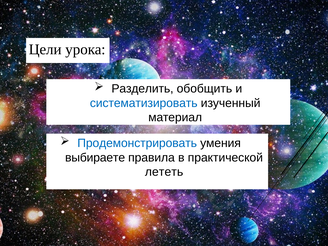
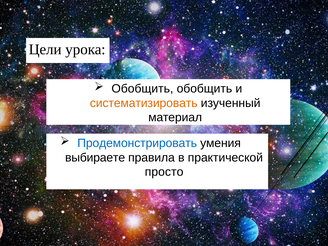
Разделить: Разделить -> Обобщить (142, 89)
систематизировать colour: blue -> orange (144, 103)
лететь: лететь -> просто (164, 172)
